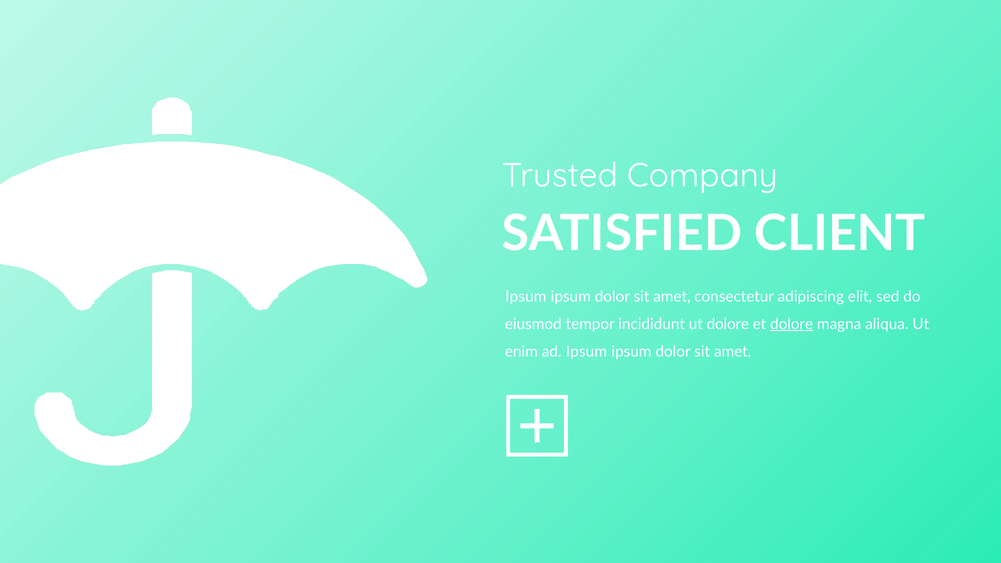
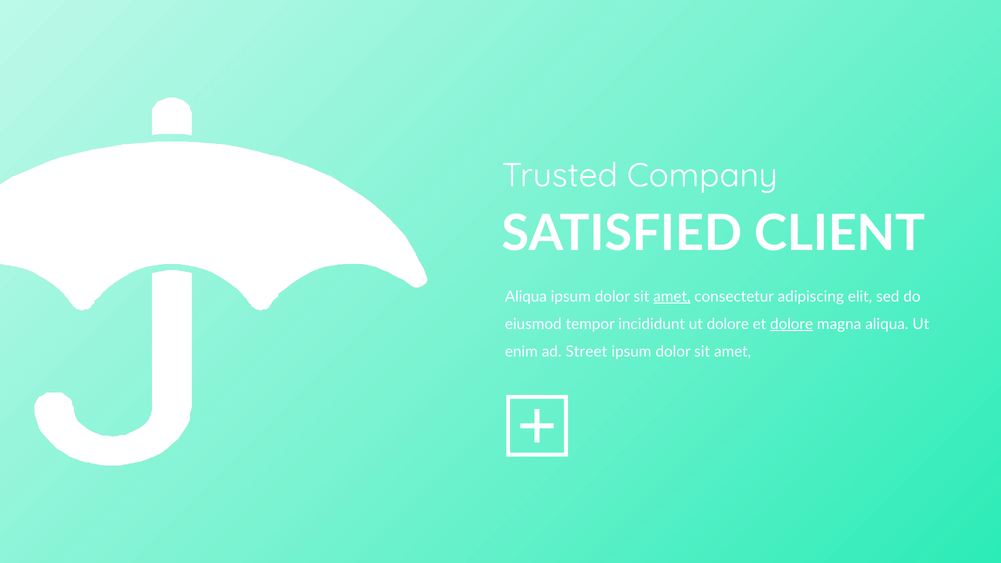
Ipsum: Ipsum -> Aliqua (526, 297)
amet underline: none -> present (672, 297)
ad Ipsum: Ipsum -> Street (586, 352)
